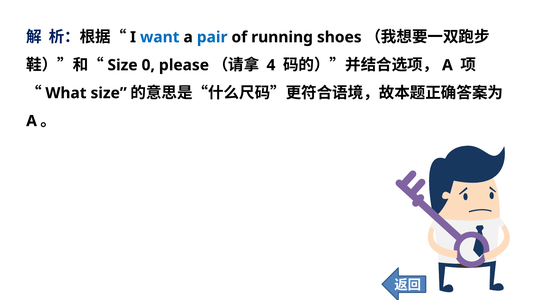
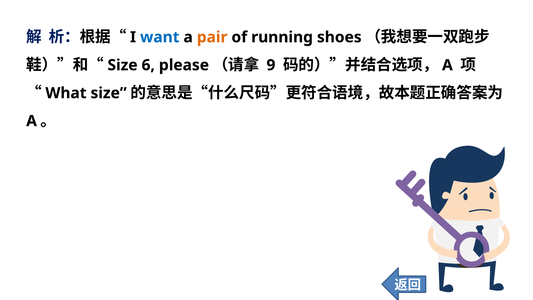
pair colour: blue -> orange (212, 37)
0: 0 -> 6 (148, 65)
4: 4 -> 9 (271, 65)
